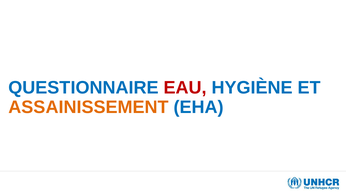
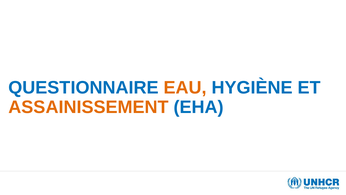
EAU colour: red -> orange (185, 88)
